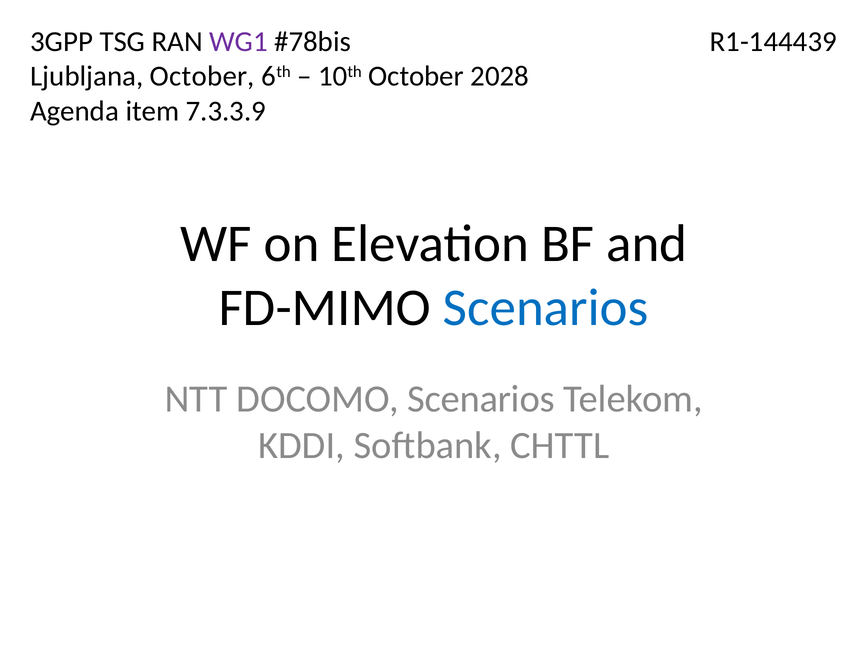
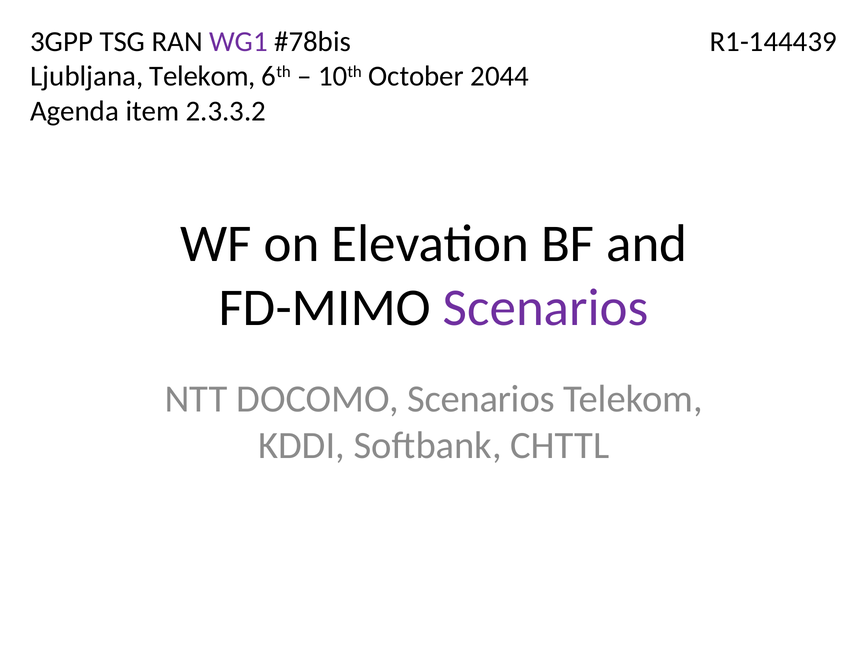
Ljubljana October: October -> Telekom (203, 76)
2028: 2028 -> 2044 (500, 76)
7.3.3.9: 7.3.3.9 -> 2.3.3.2 (226, 111)
Scenarios colour: blue -> purple (546, 308)
